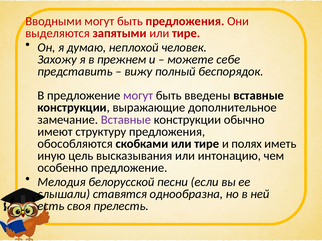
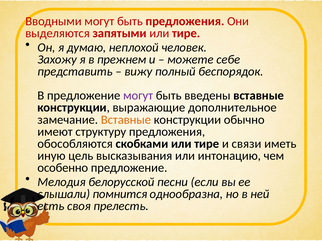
Вставные colour: purple -> orange (126, 120)
полях: полях -> связи (246, 144)
ставятся: ставятся -> помнится (120, 194)
